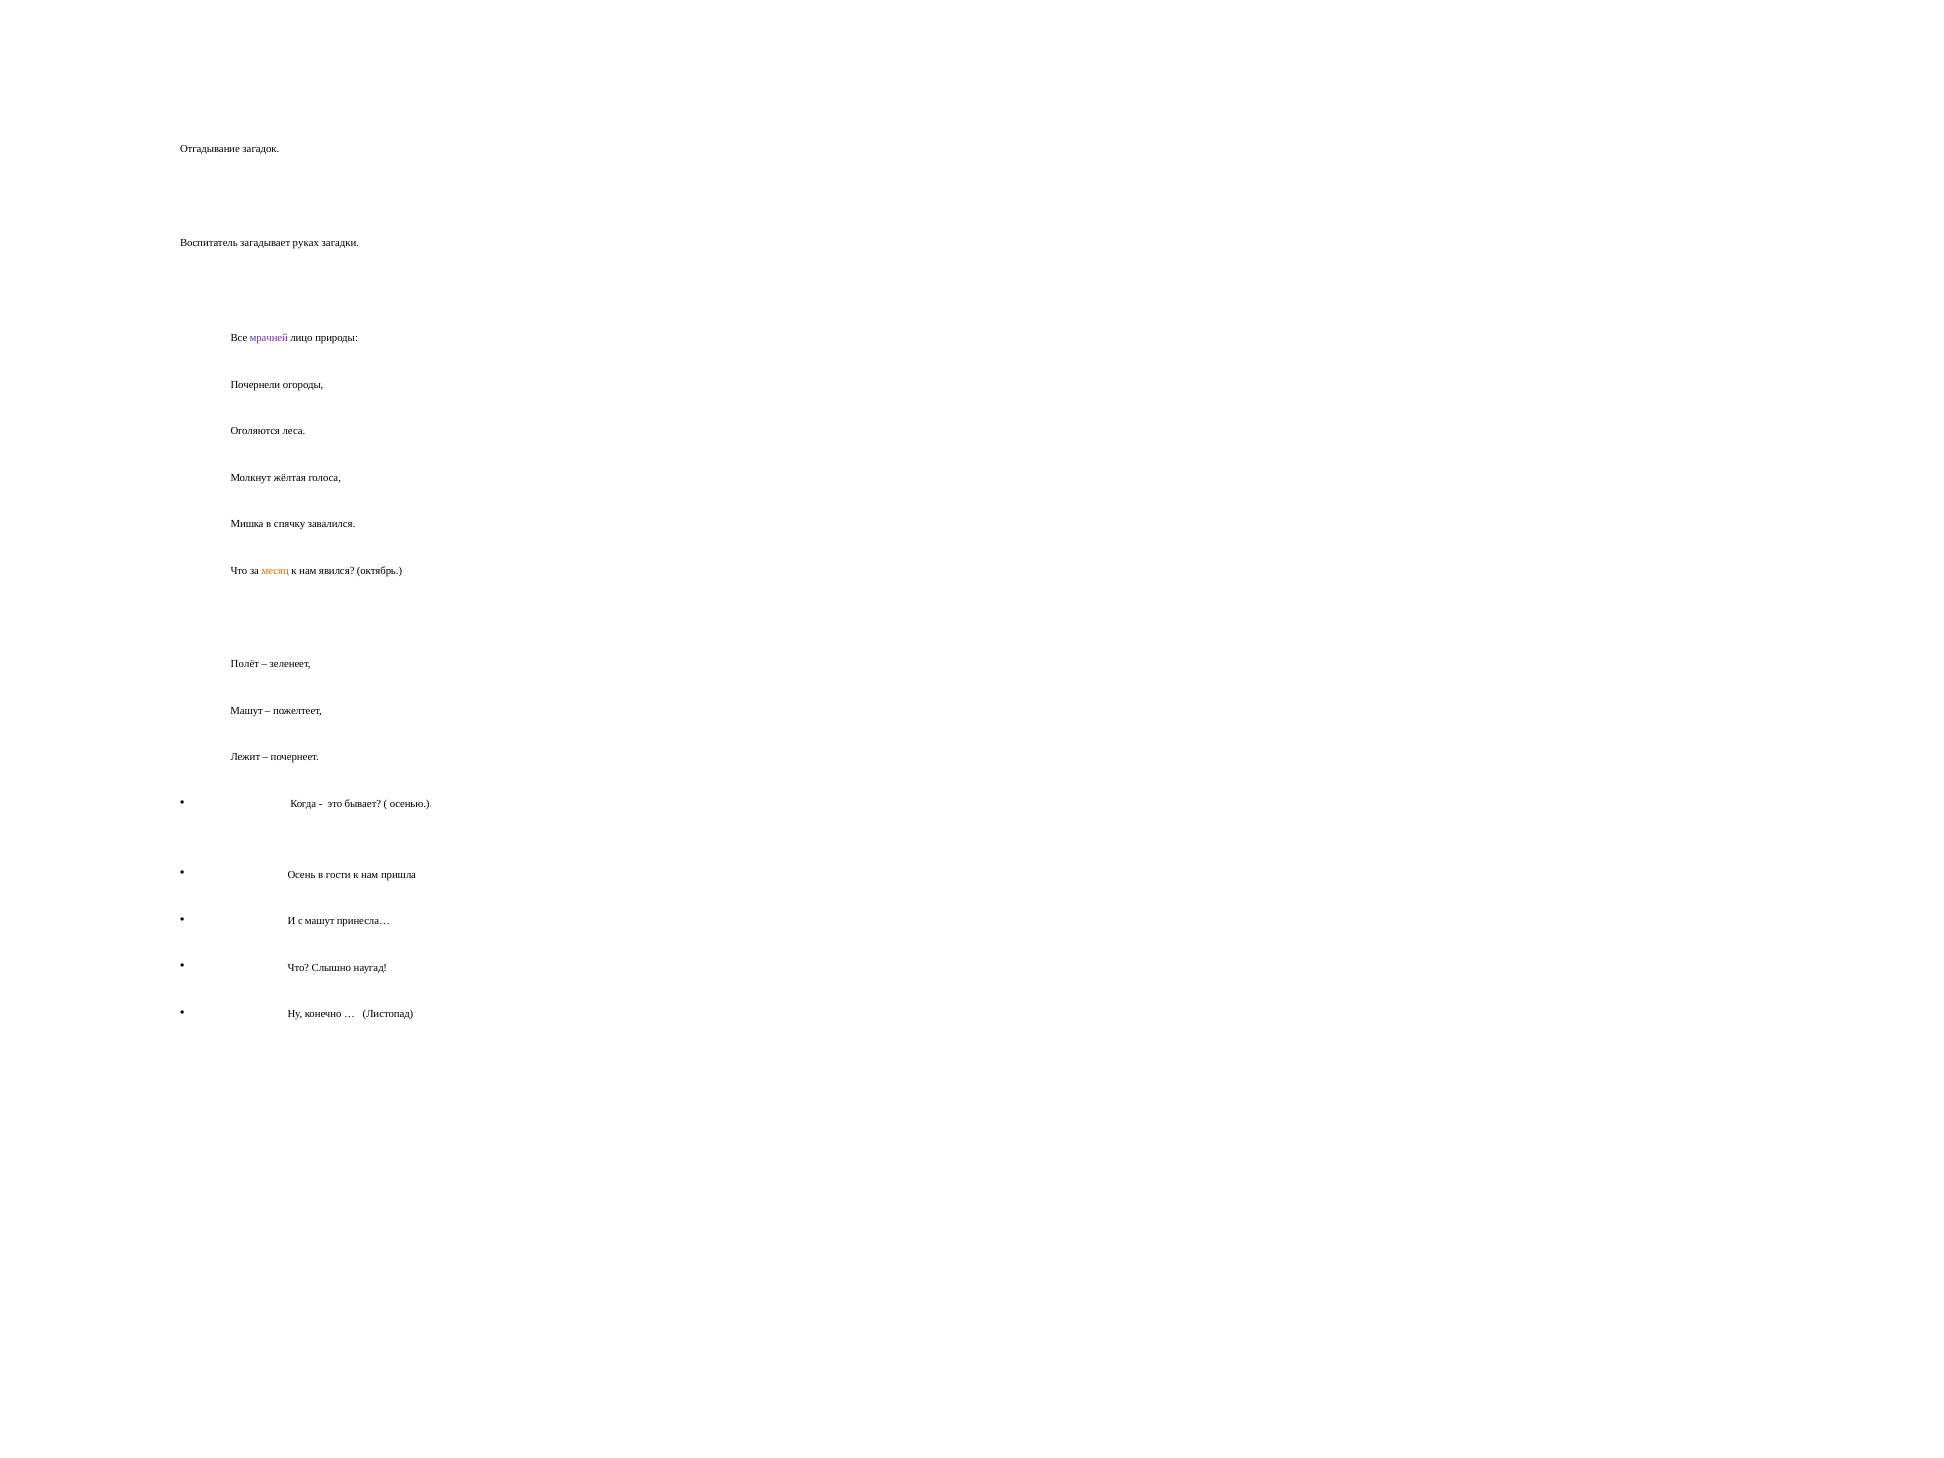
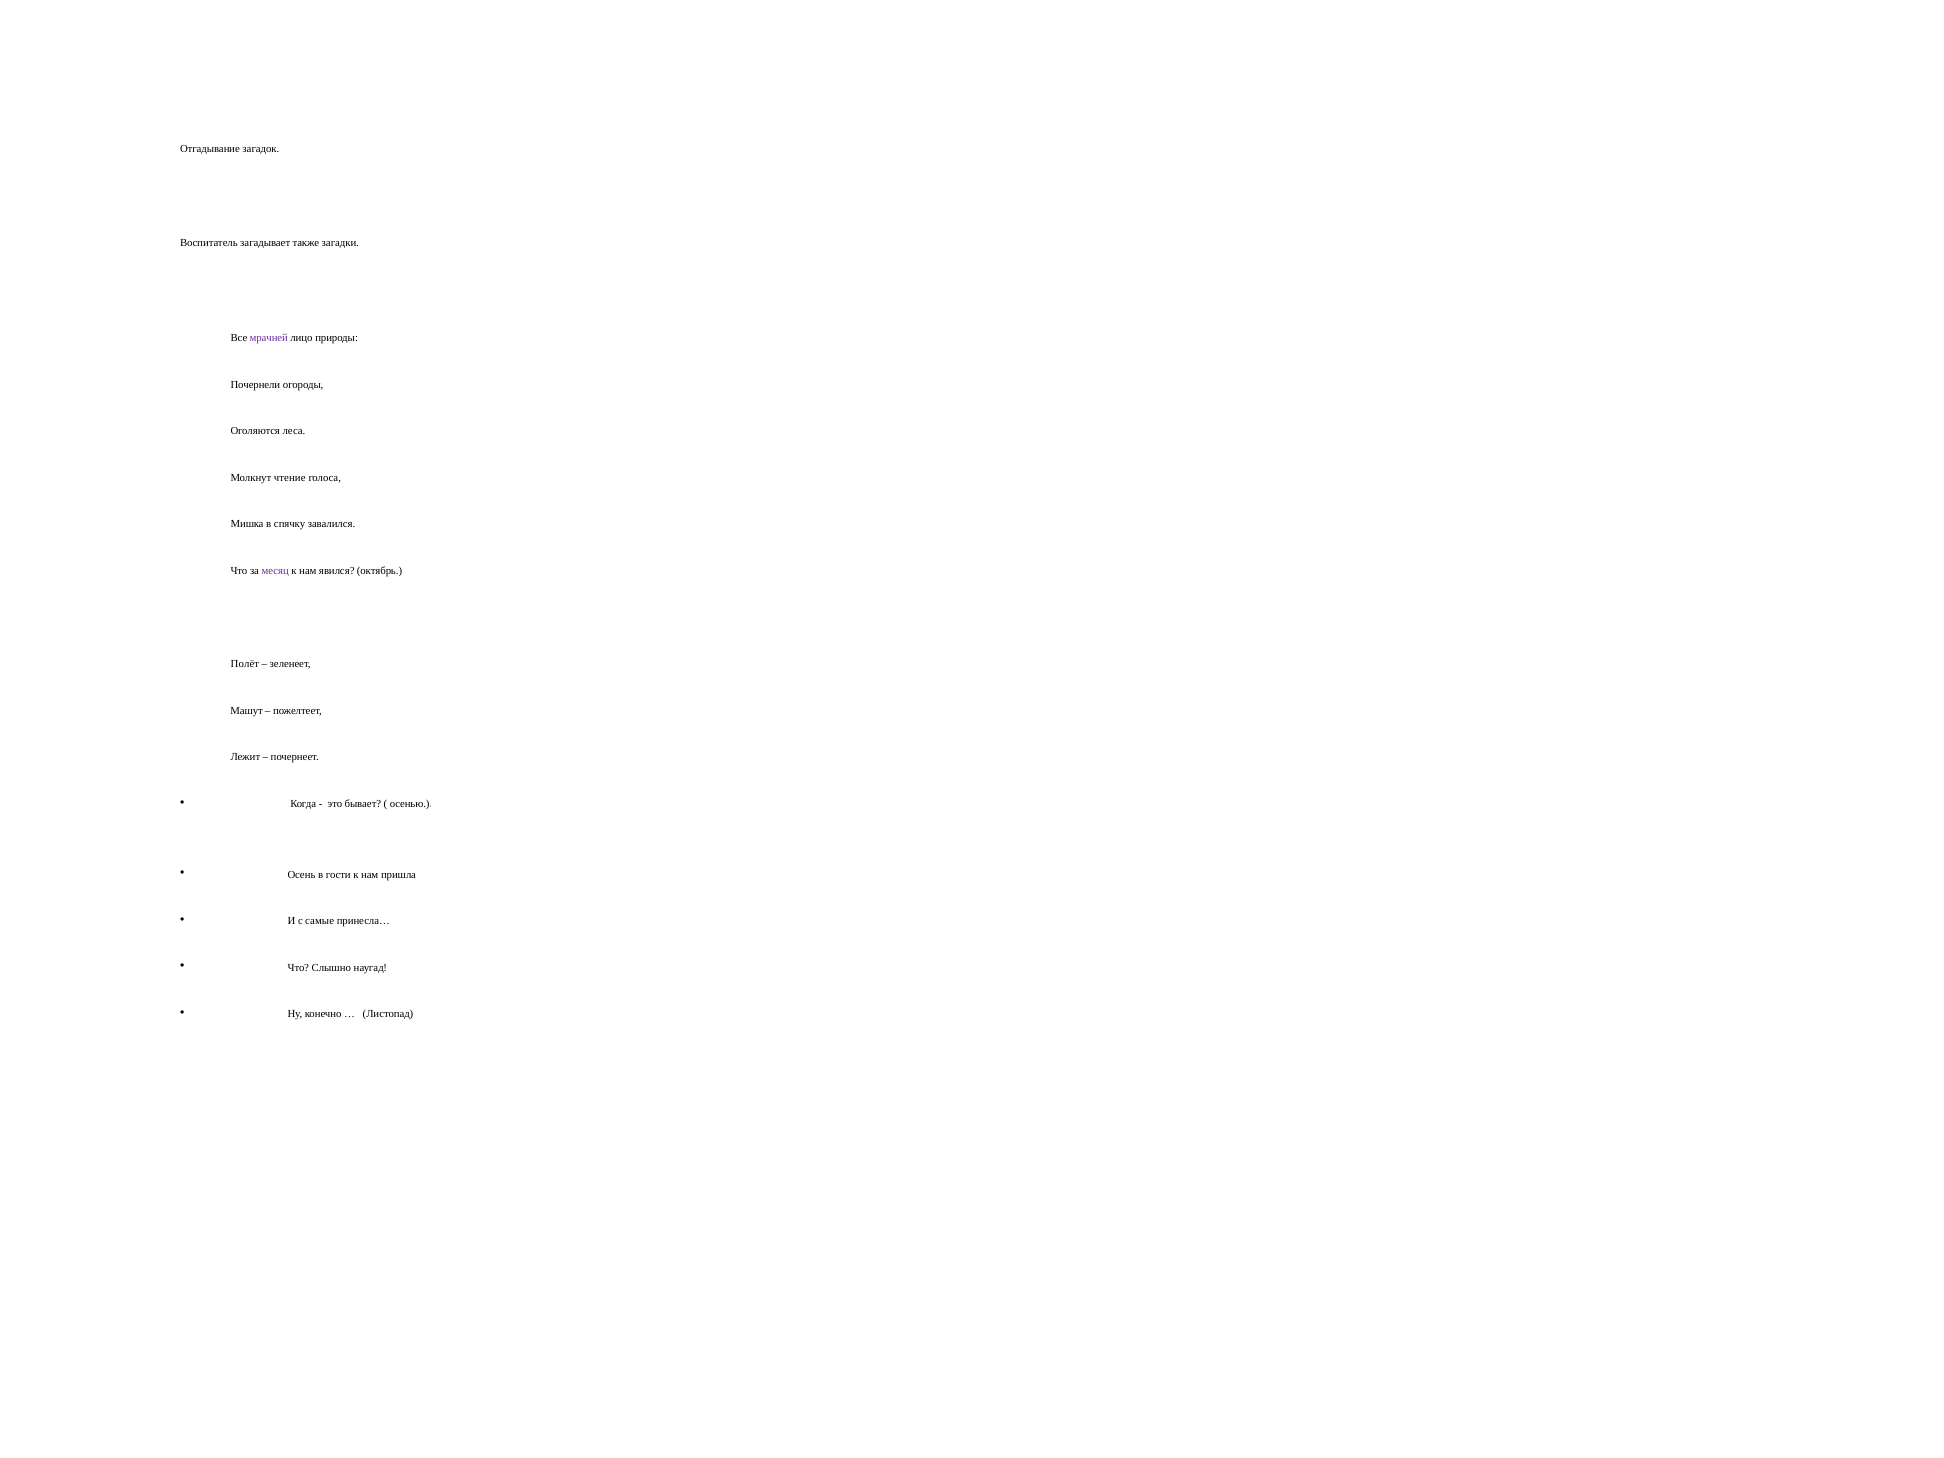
руках: руках -> также (306, 243)
жёлтая: жёлтая -> чтение (290, 478)
месяц colour: orange -> purple (275, 571)
с машут: машут -> самые (320, 921)
